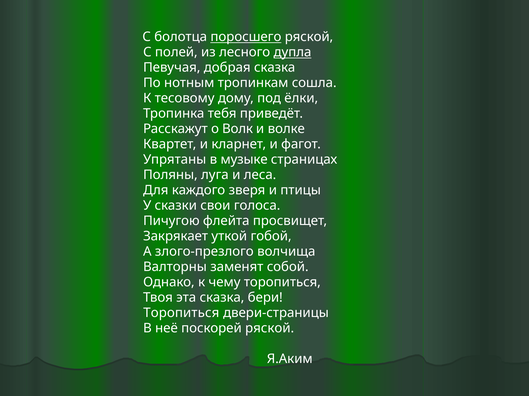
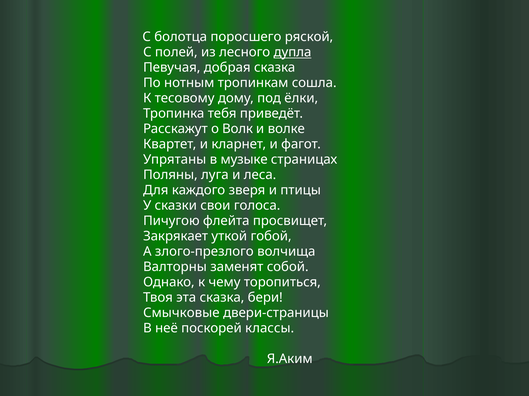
поросшего underline: present -> none (246, 37)
Торопиться: Торопиться -> Смычковые (181, 313)
поскорей ряской: ряской -> классы (270, 329)
